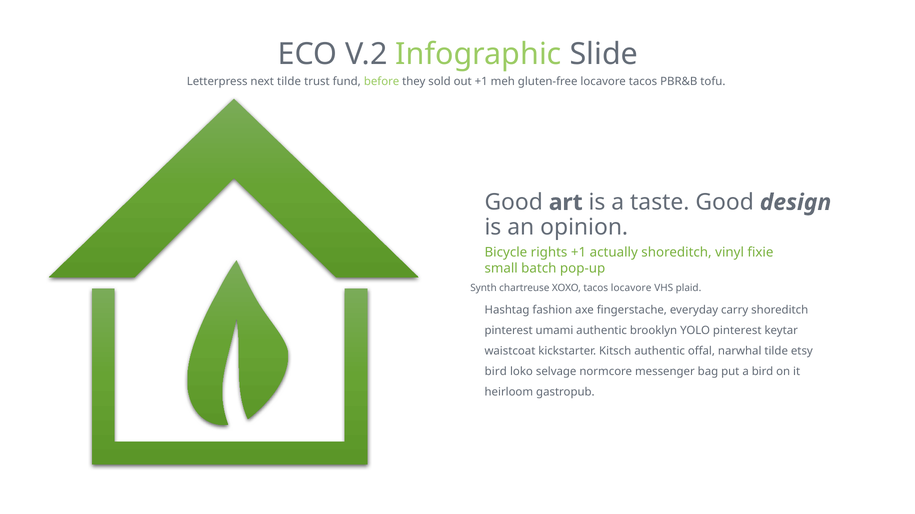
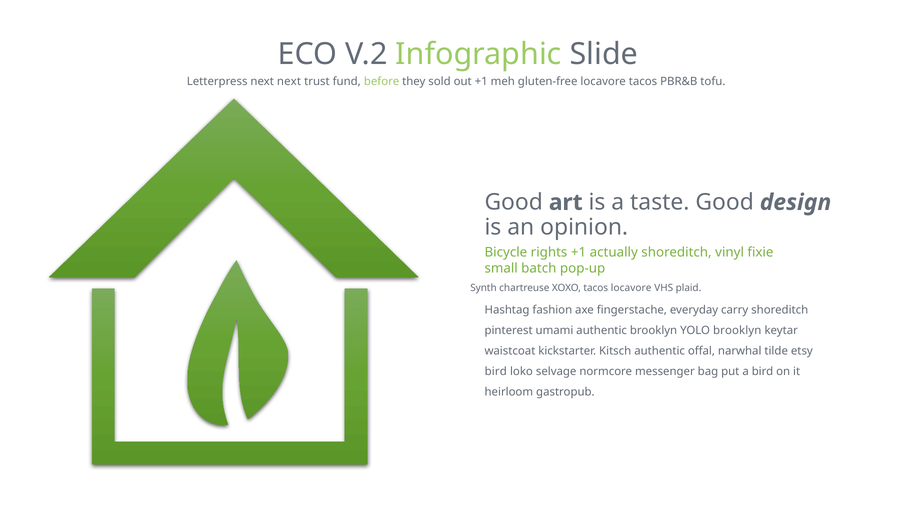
next tilde: tilde -> next (289, 81)
YOLO pinterest: pinterest -> brooklyn (737, 331)
